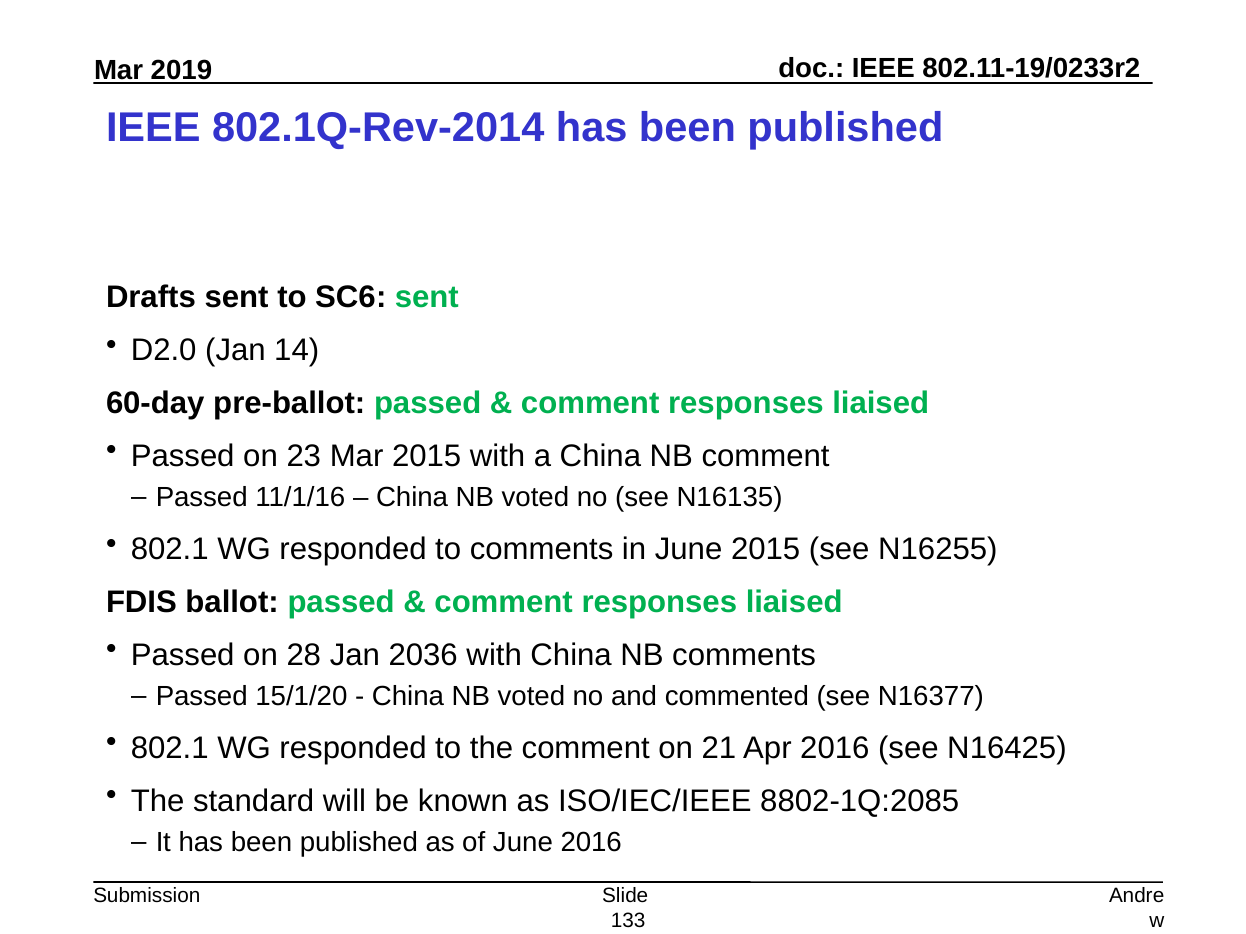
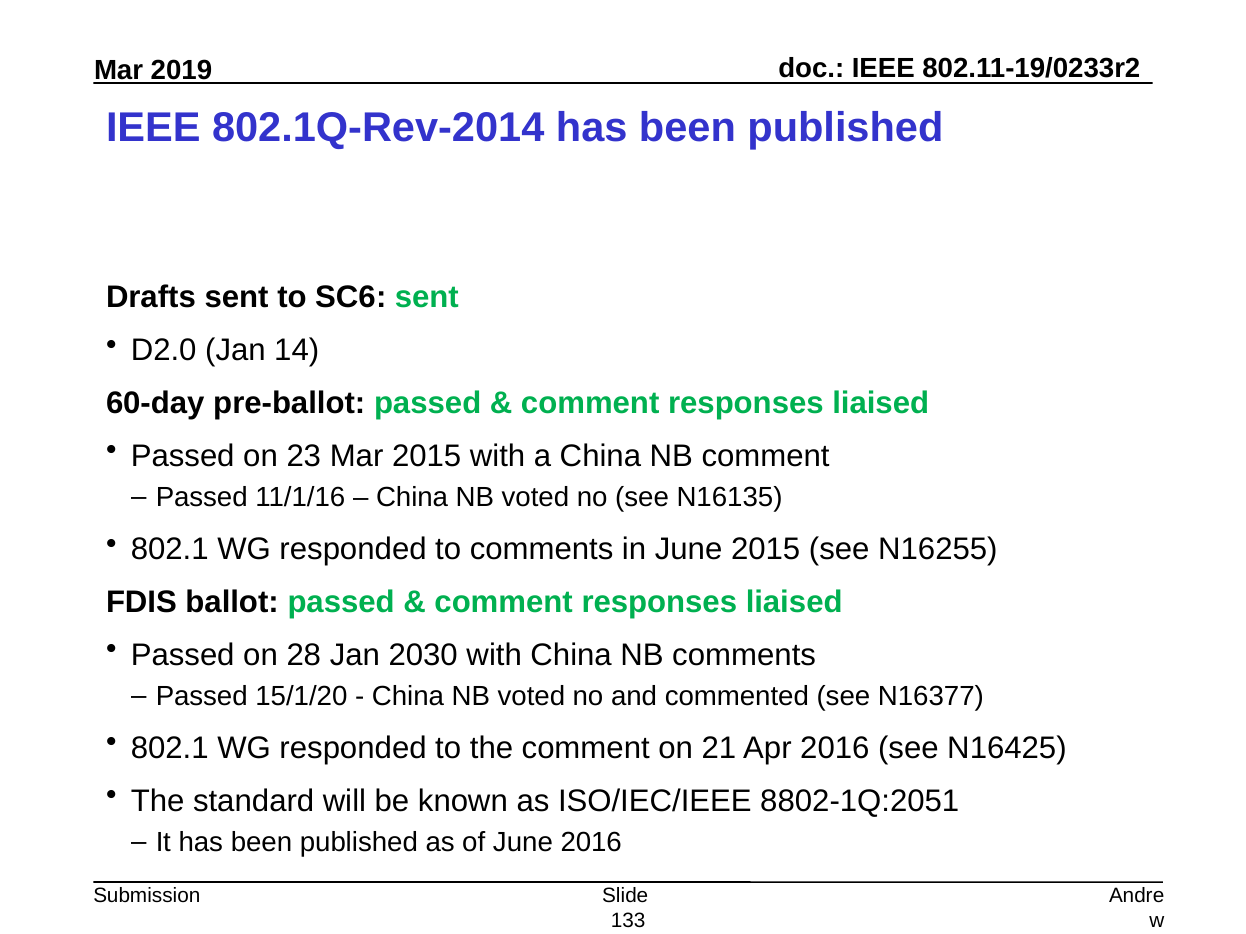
2036: 2036 -> 2030 (423, 655)
8802-1Q:2085: 8802-1Q:2085 -> 8802-1Q:2051 (860, 801)
